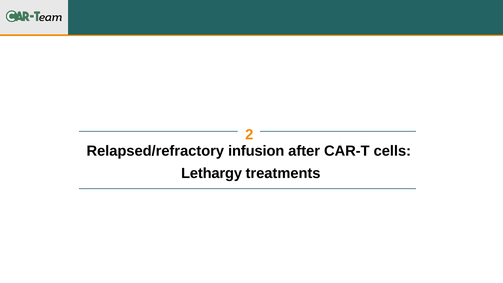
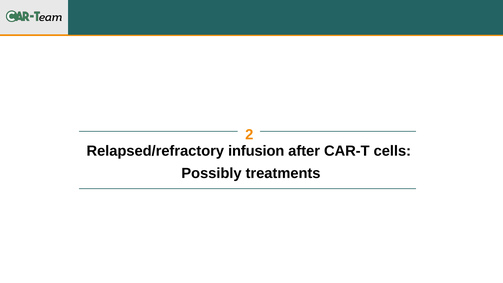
Lethargy: Lethargy -> Possibly (211, 173)
